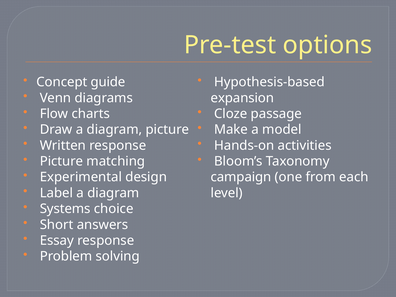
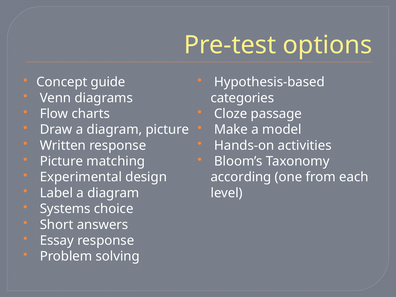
expansion: expansion -> categories (242, 98)
campaign: campaign -> according (241, 177)
